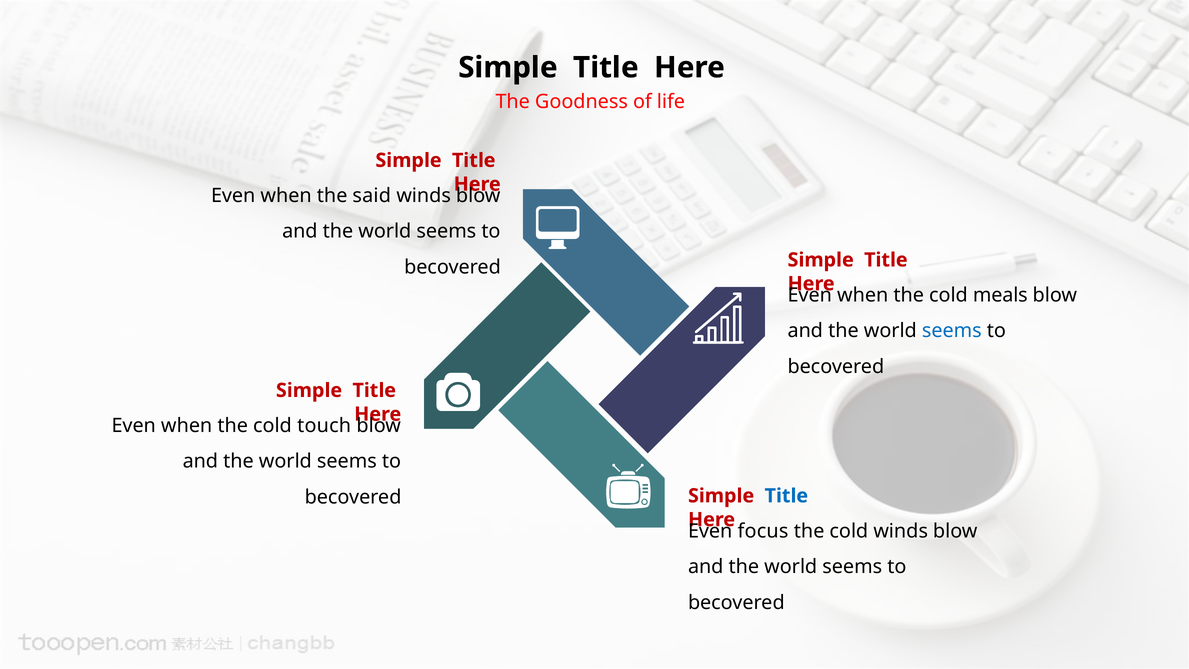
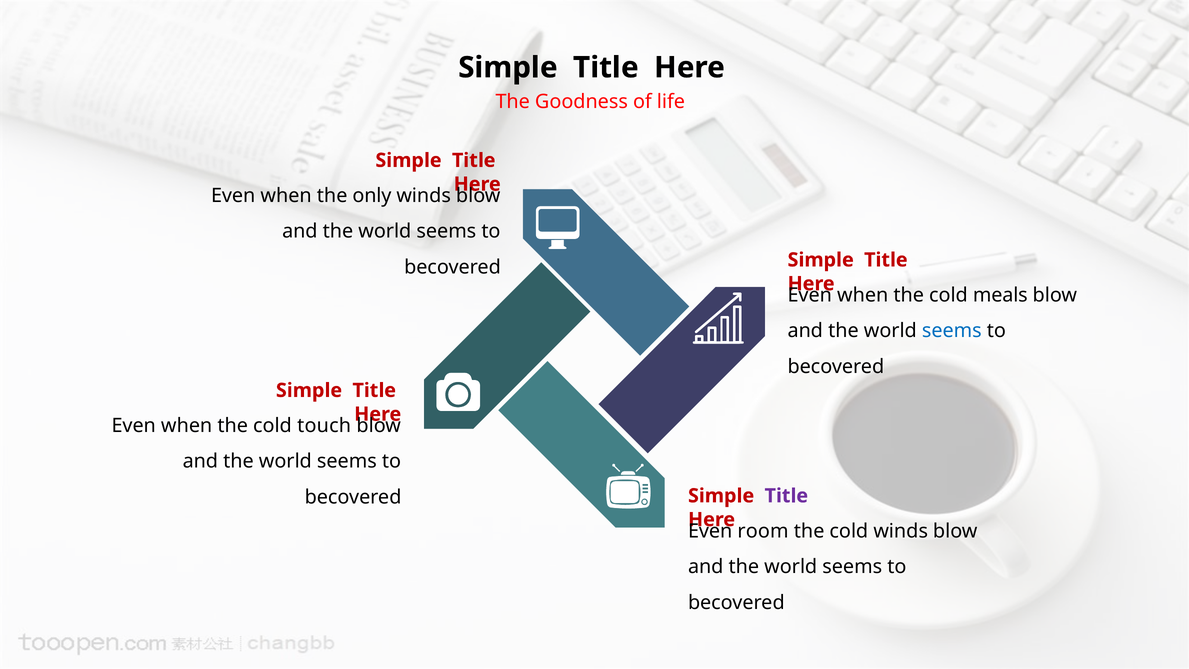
said: said -> only (372, 196)
Title colour: blue -> purple (786, 496)
focus: focus -> room (763, 531)
